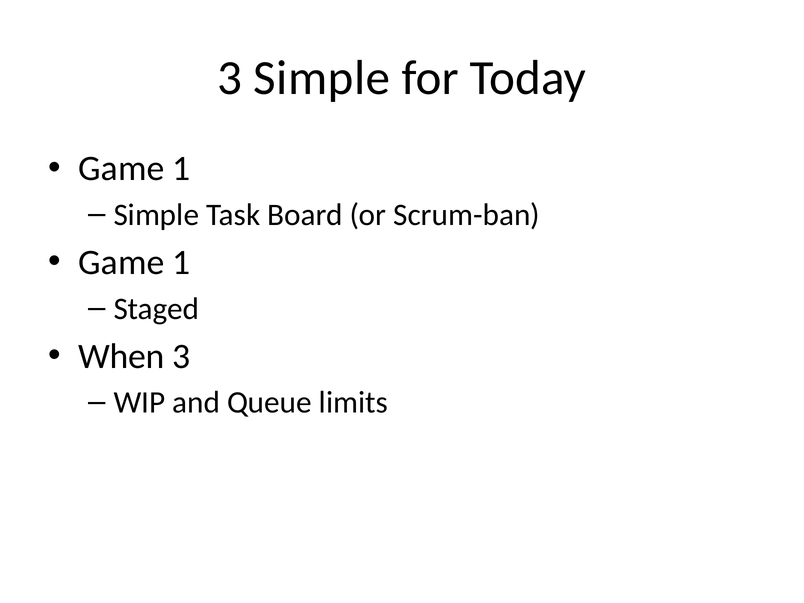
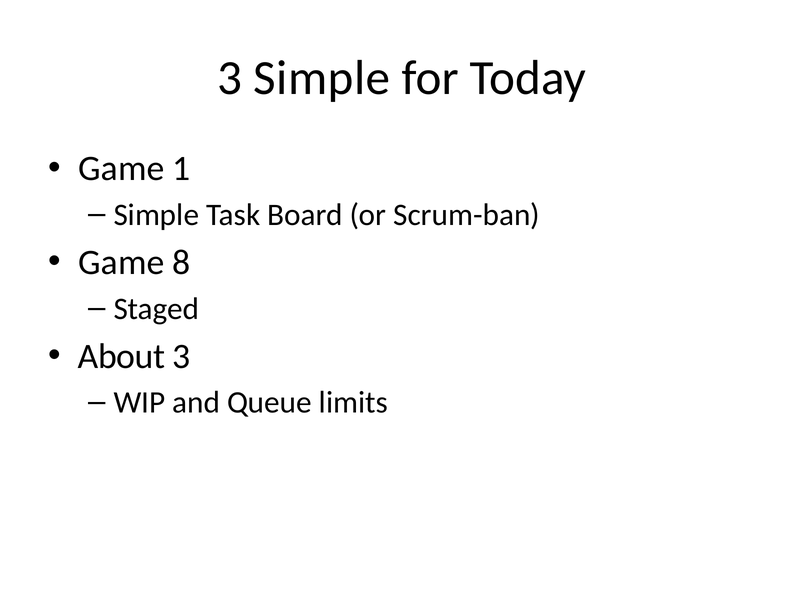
1: 1 -> 8 (181, 263)
When: When -> About (122, 356)
